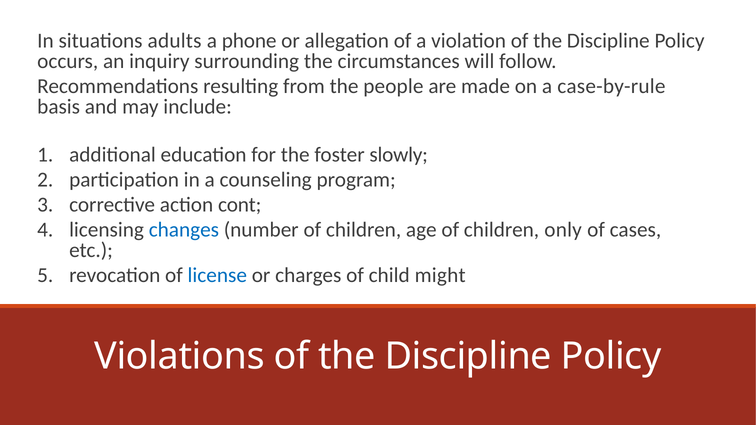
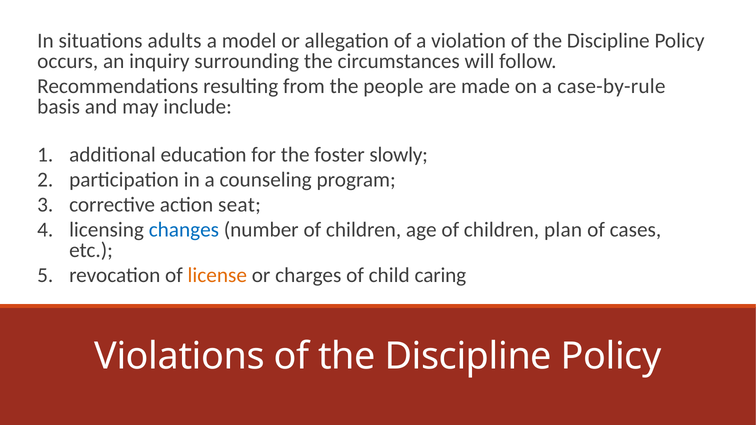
phone: phone -> model (249, 41)
cont: cont -> seat (239, 205)
only: only -> plan (563, 230)
license colour: blue -> orange (217, 275)
might: might -> caring (440, 275)
